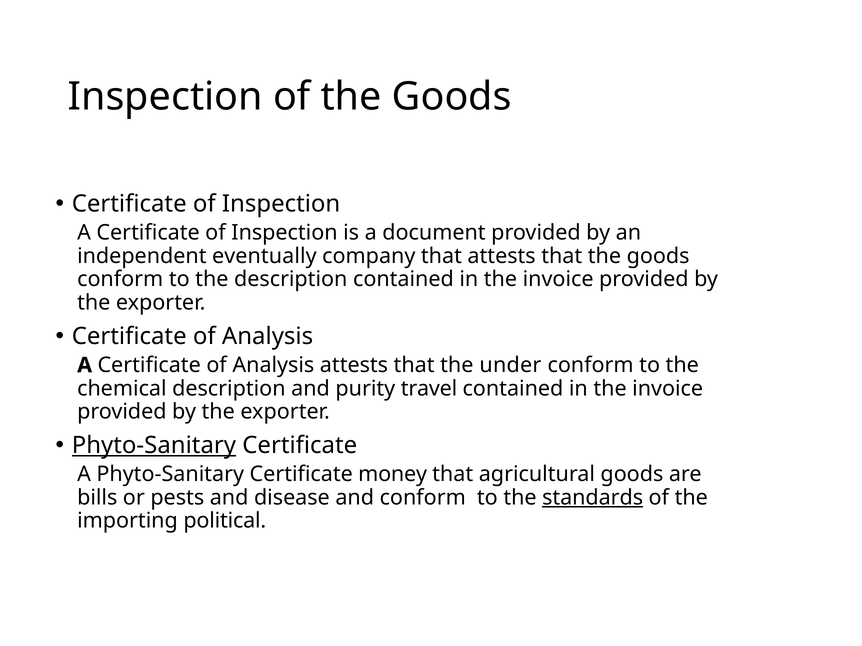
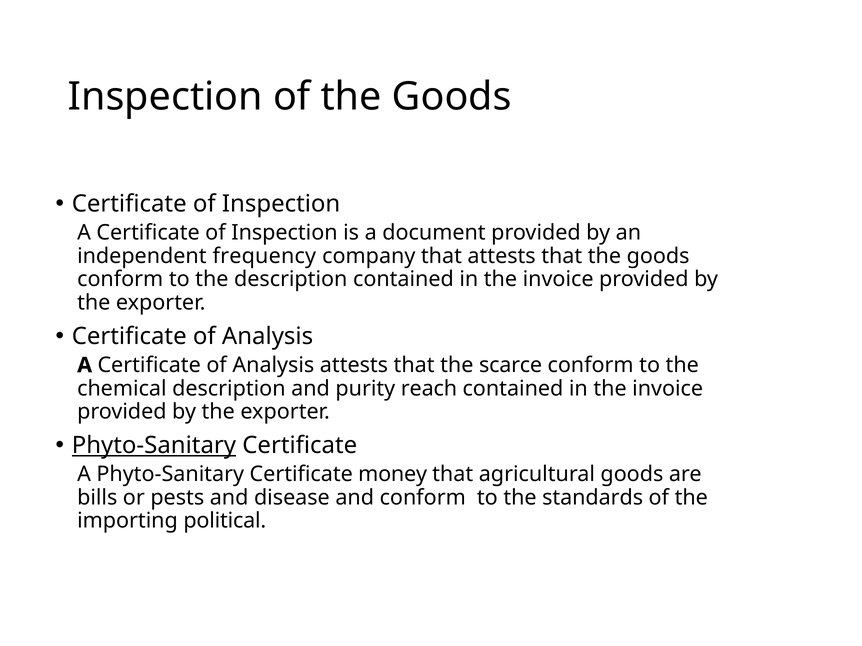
eventually: eventually -> frequency (264, 256)
under: under -> scarce (511, 365)
travel: travel -> reach (429, 389)
standards underline: present -> none (593, 498)
